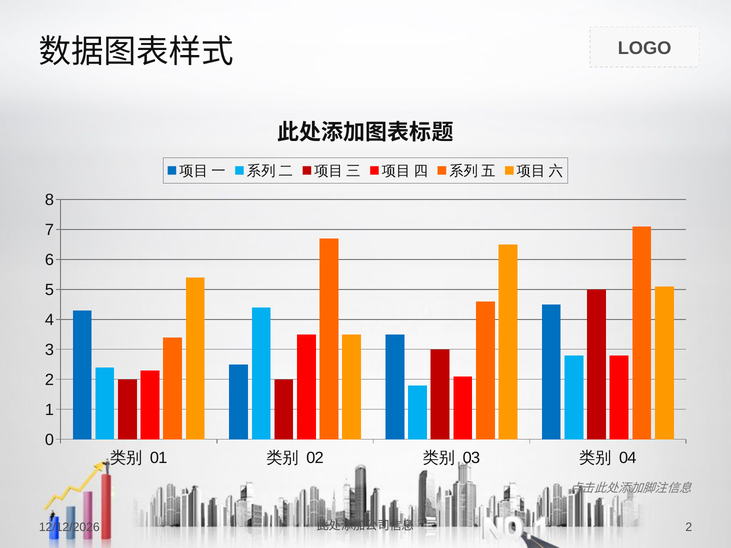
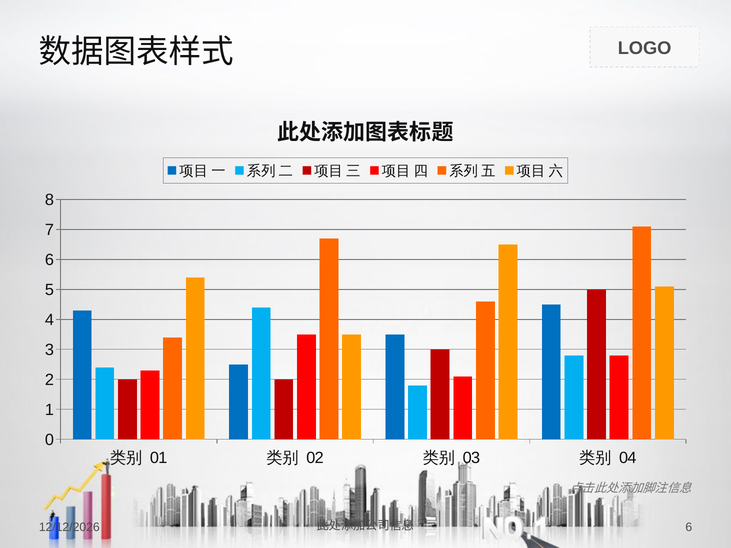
2: 2 -> 6 (689, 527)
